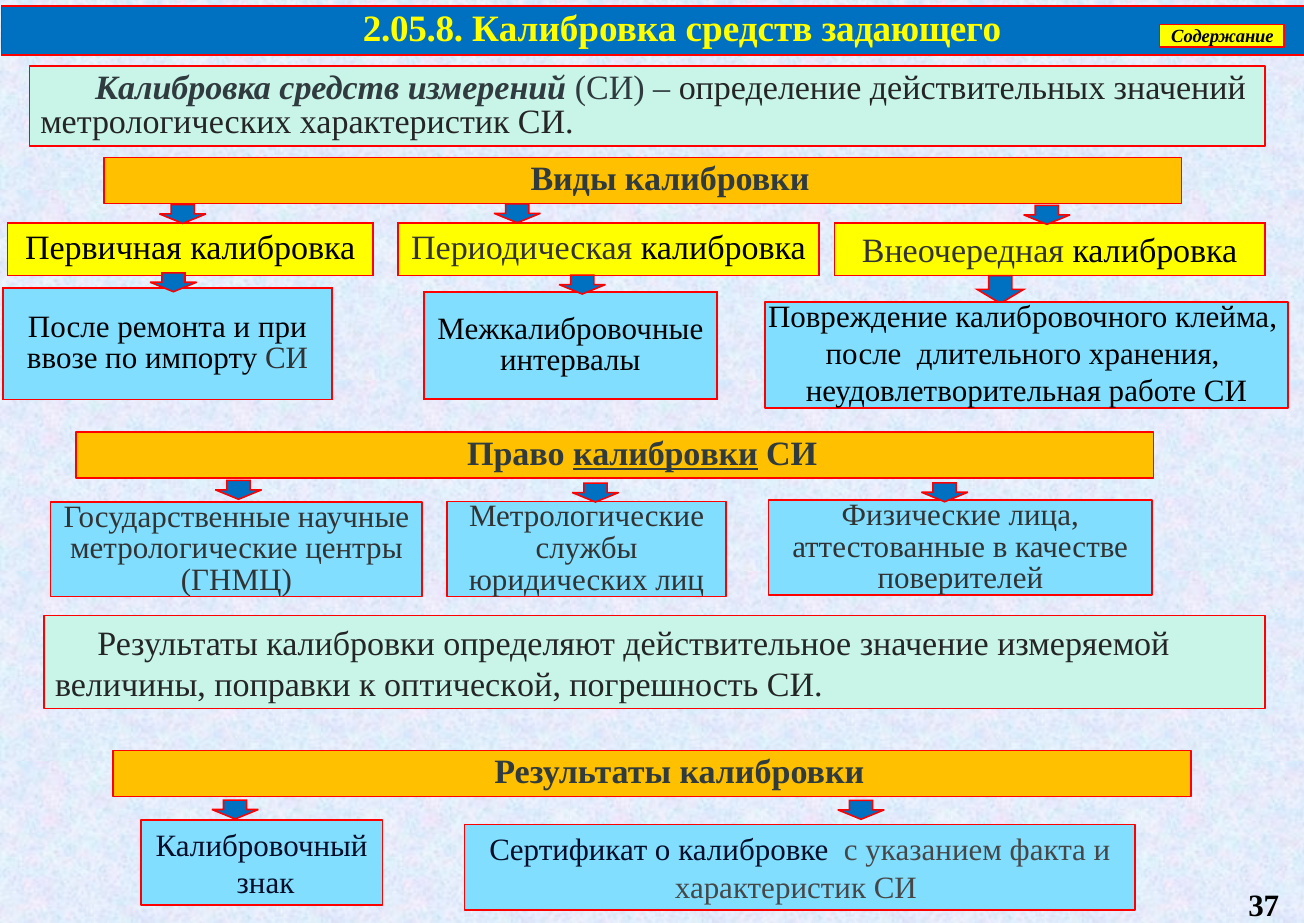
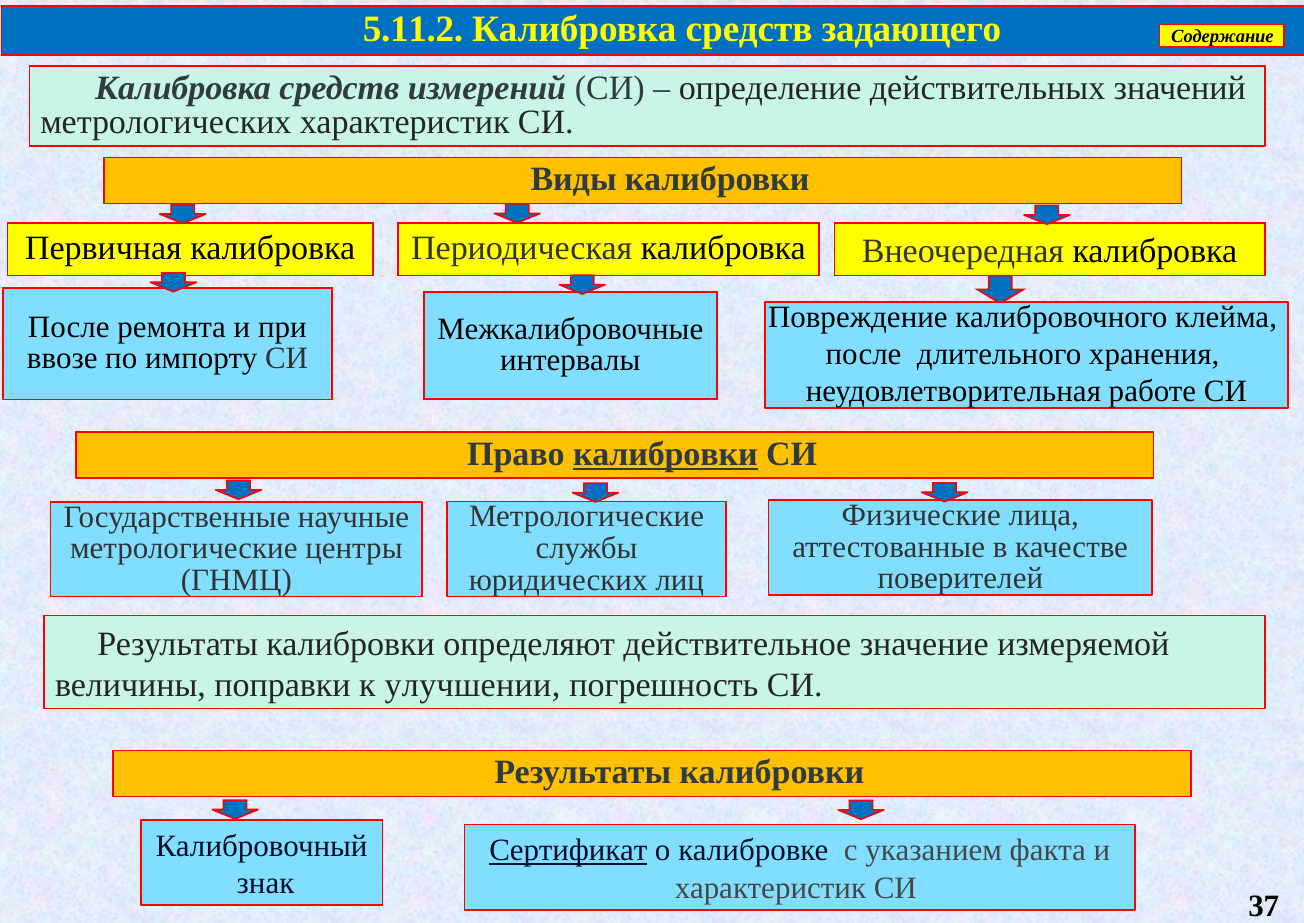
2.05.8: 2.05.8 -> 5.11.2 (413, 30)
оптической: оптической -> улучшении (472, 684)
Сертификат underline: none -> present (568, 850)
